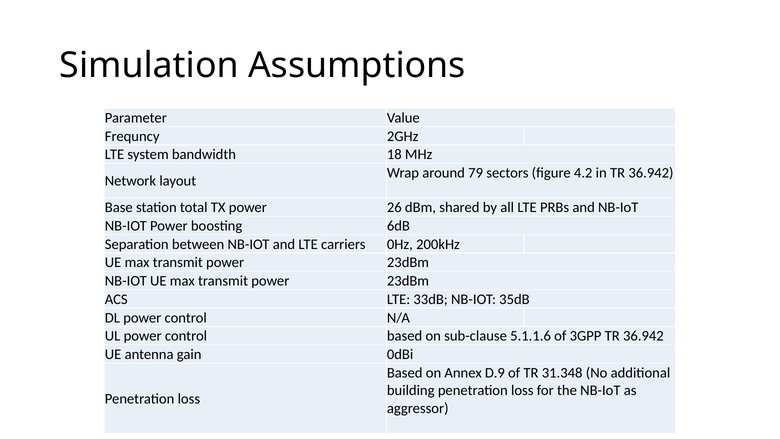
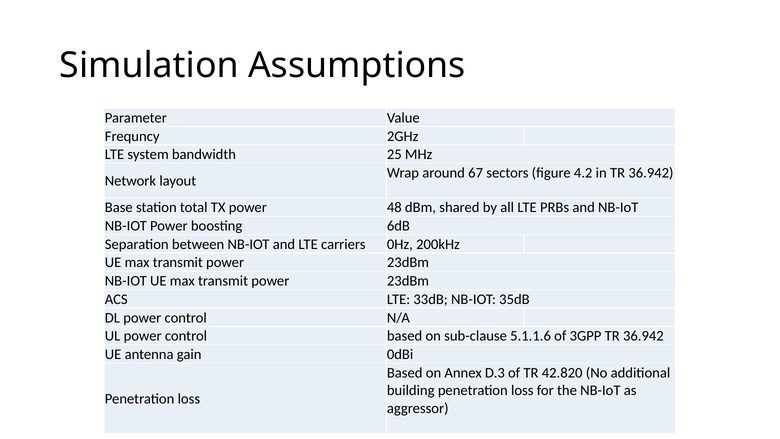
18: 18 -> 25 (394, 154)
79: 79 -> 67 (476, 173)
26: 26 -> 48 (394, 207)
D.9: D.9 -> D.3 (495, 373)
31.348: 31.348 -> 42.820 (562, 373)
